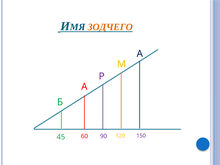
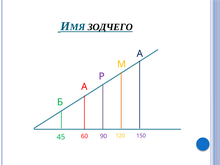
ЗОДЧЕГО colour: orange -> black (110, 27)
